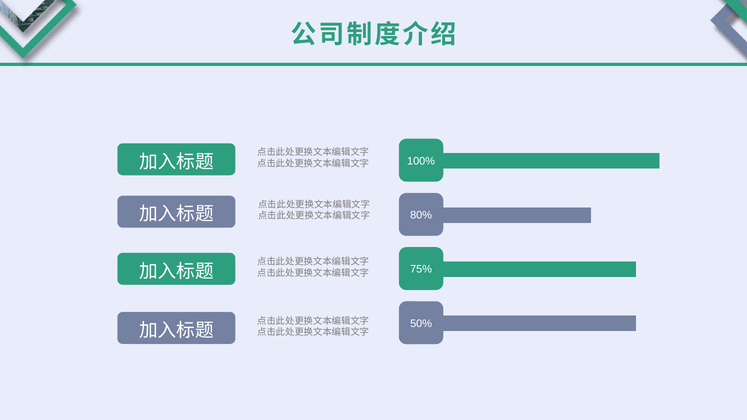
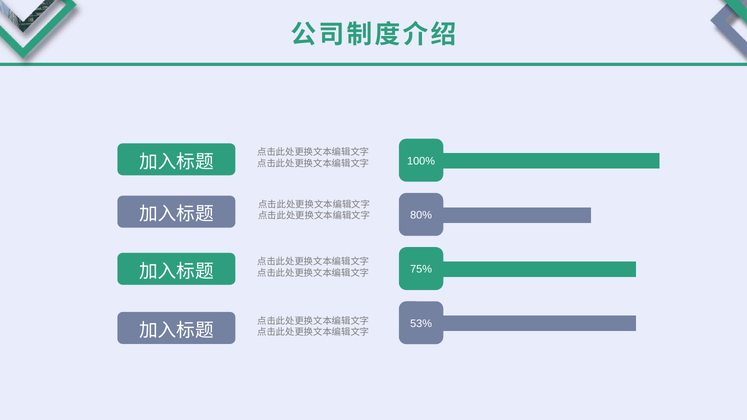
50%: 50% -> 53% (421, 324)
